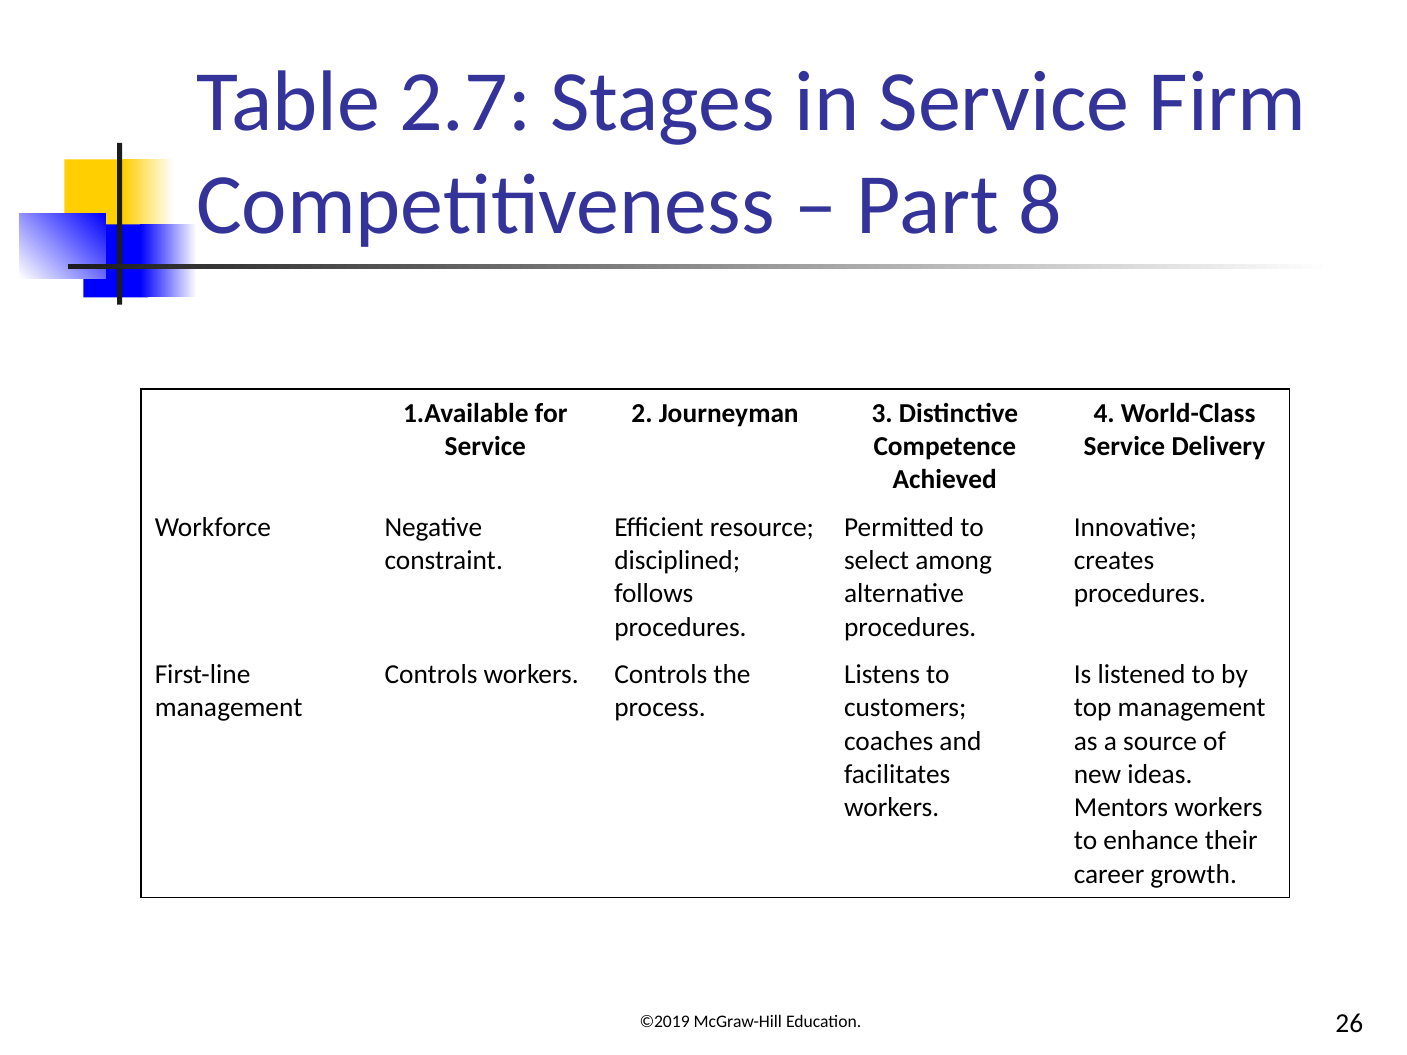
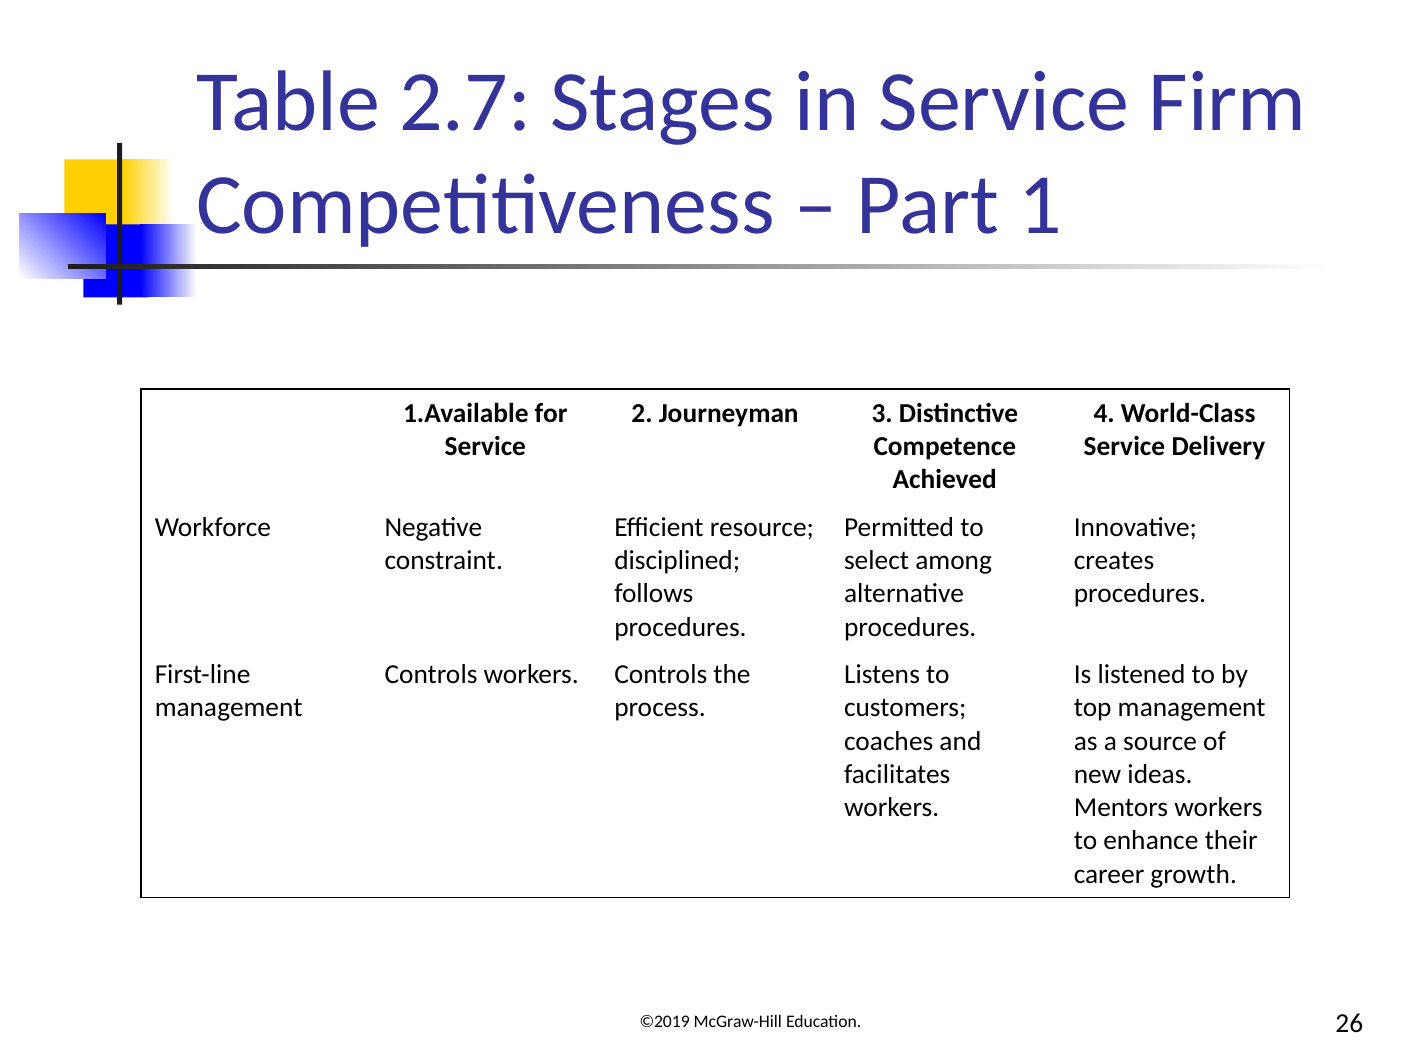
8: 8 -> 1 (1040, 205)
